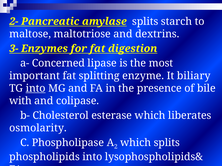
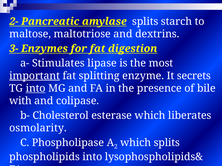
Concerned: Concerned -> Stimulates (58, 63)
important underline: none -> present (35, 76)
biliary: biliary -> secrets (194, 76)
